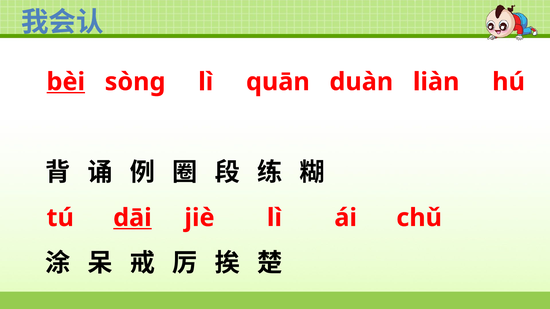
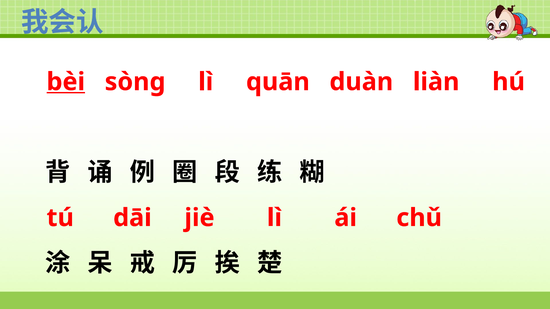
dāi underline: present -> none (132, 218)
